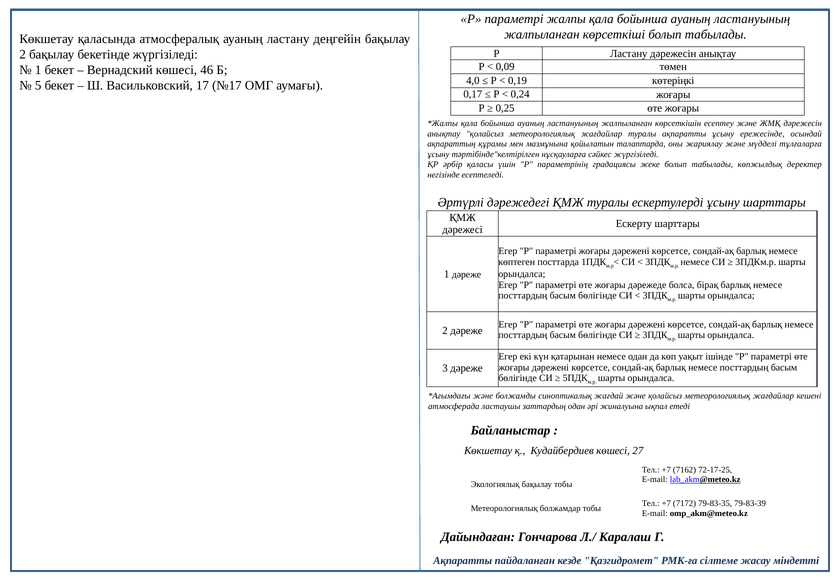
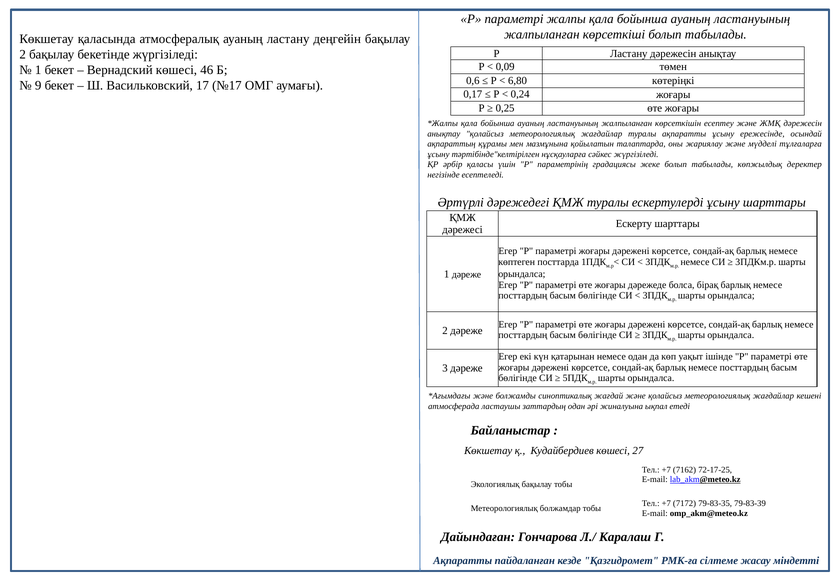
4,0: 4,0 -> 0,6 (473, 81)
0,19: 0,19 -> 6,80 (518, 81)
5: 5 -> 9 (38, 85)
